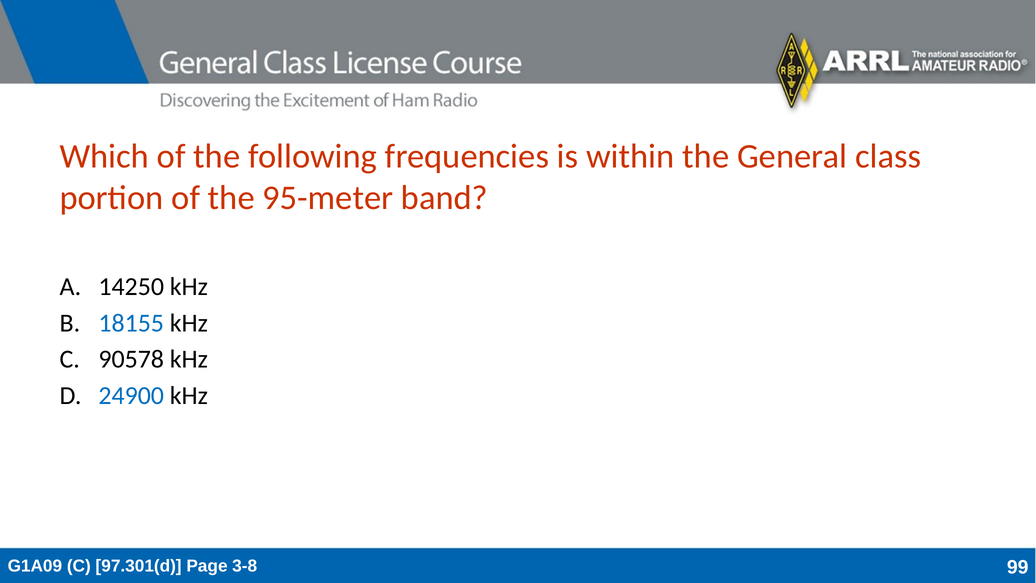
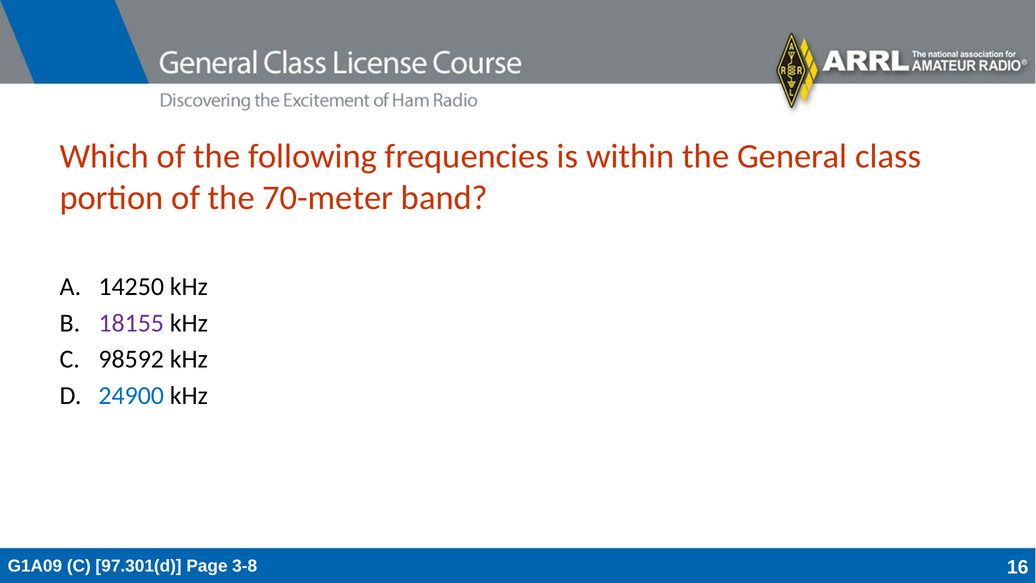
95-meter: 95-meter -> 70-meter (328, 198)
18155 colour: blue -> purple (131, 323)
90578: 90578 -> 98592 (131, 359)
99: 99 -> 16 (1018, 567)
